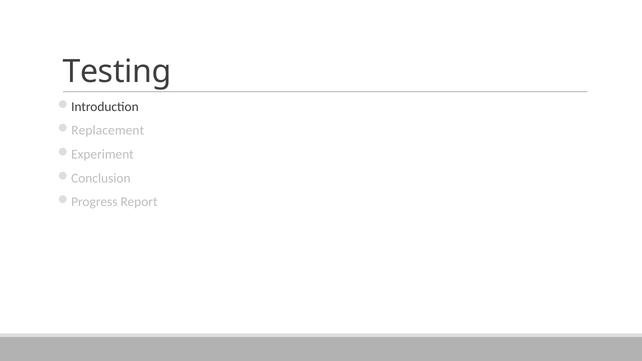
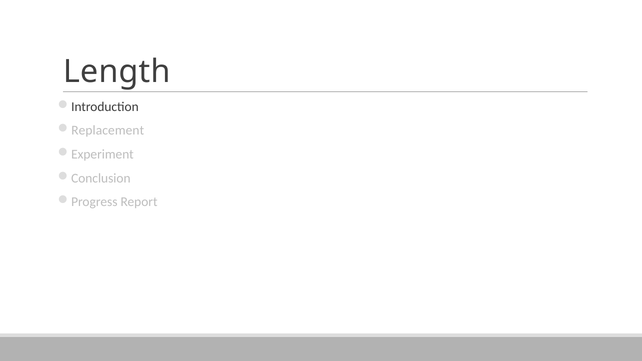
Testing: Testing -> Length (117, 72)
